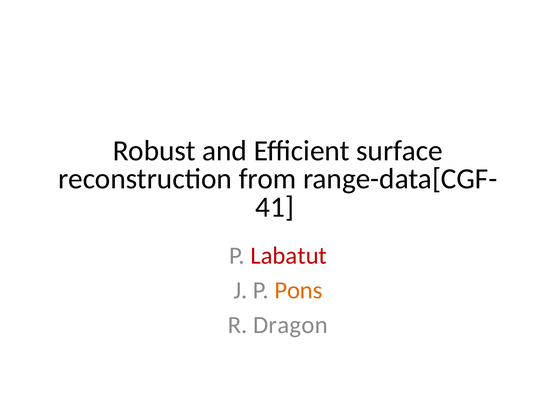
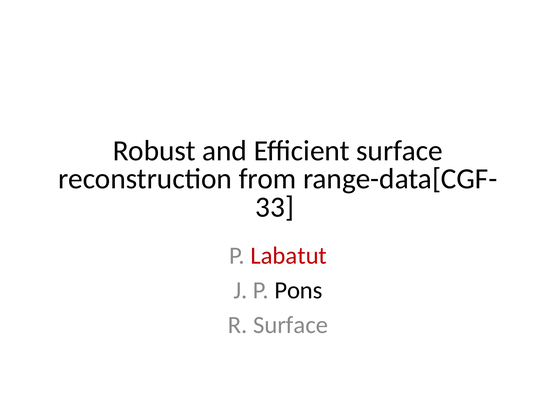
41: 41 -> 33 (275, 207)
Pons colour: orange -> black (298, 290)
R Dragon: Dragon -> Surface (291, 325)
